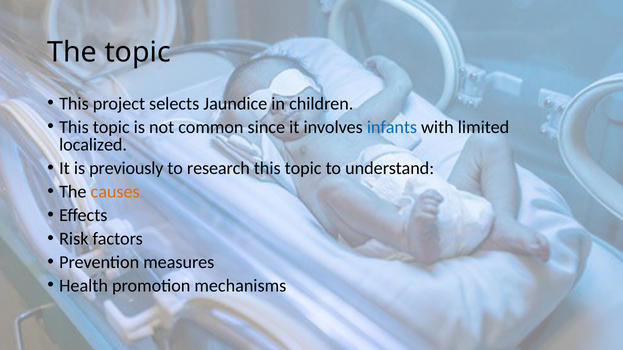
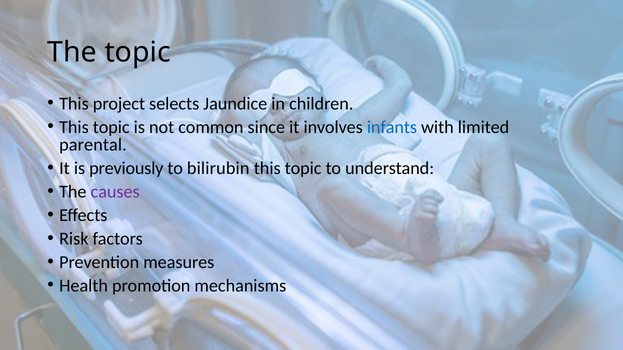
localized: localized -> parental (93, 145)
research: research -> bilirubin (218, 168)
causes colour: orange -> purple (115, 192)
